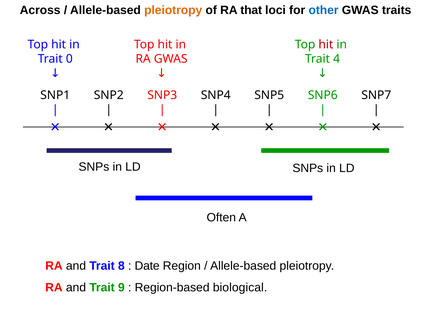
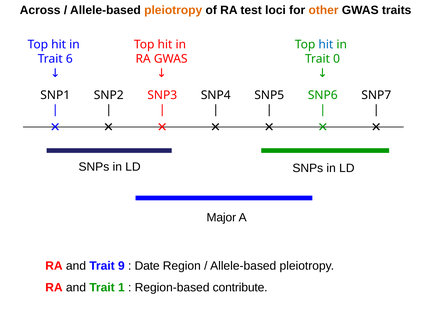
that: that -> test (251, 10)
other colour: blue -> orange (324, 10)
hit colour: red -> blue (326, 44)
0: 0 -> 6 (69, 59)
4: 4 -> 0 (337, 59)
Often: Often -> Major (221, 218)
8: 8 -> 9 (121, 266)
9: 9 -> 1 (121, 288)
biological: biological -> contribute (240, 288)
